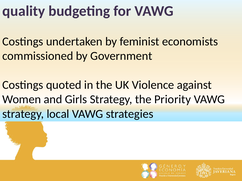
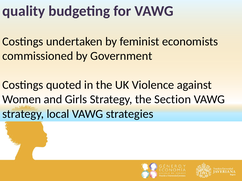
Priority: Priority -> Section (173, 100)
